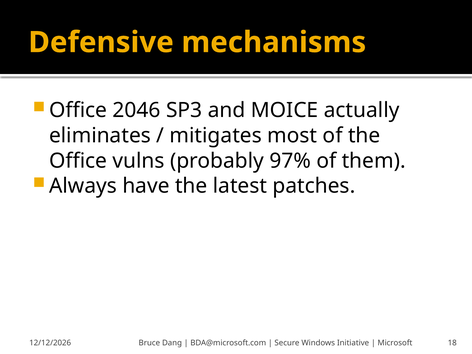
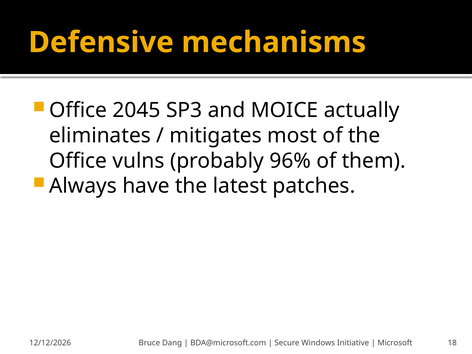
2046: 2046 -> 2045 (137, 110)
97%: 97% -> 96% (290, 161)
